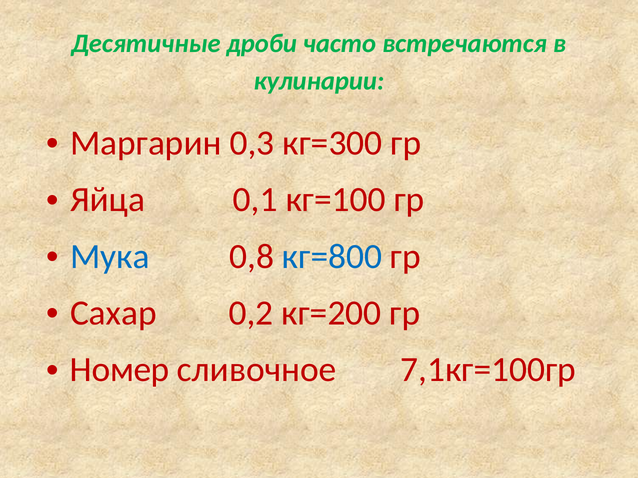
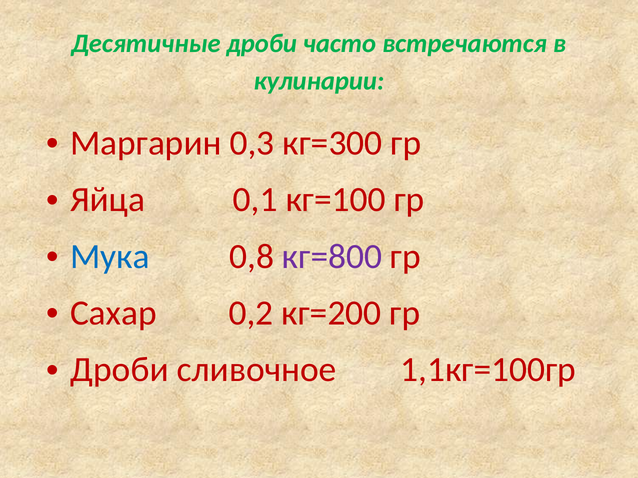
кг=800 colour: blue -> purple (332, 257)
Номер: Номер -> Дроби (120, 370)
7,1кг=100гр: 7,1кг=100гр -> 1,1кг=100гр (488, 370)
